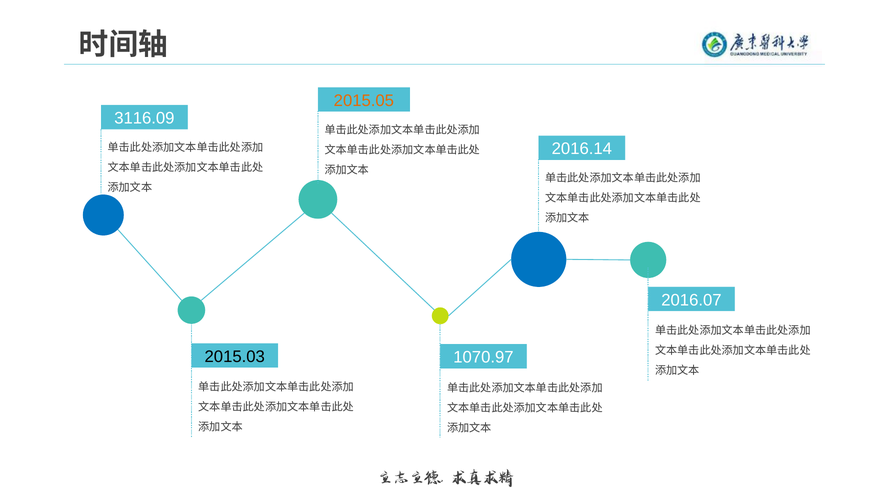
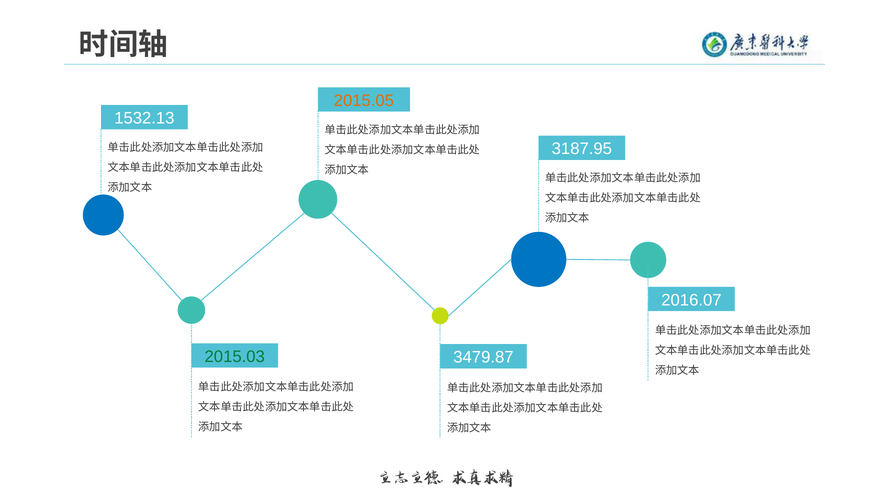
3116.09: 3116.09 -> 1532.13 (144, 118)
2016.14: 2016.14 -> 3187.95 (582, 149)
2015.03 colour: black -> green (235, 356)
1070.97: 1070.97 -> 3479.87 (483, 357)
